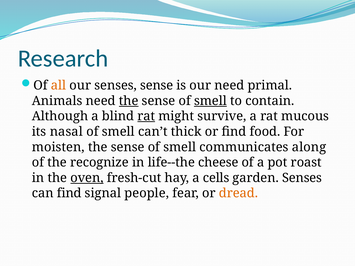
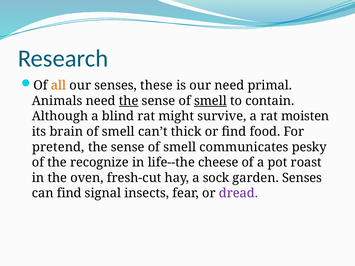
senses sense: sense -> these (157, 85)
rat underline: present -> none (146, 116)
mucous: mucous -> moisten (305, 116)
nasal: nasal -> brain (66, 132)
moisten: moisten -> pretend (58, 147)
along: along -> pesky (309, 147)
oven underline: present -> none (87, 178)
cells: cells -> sock (216, 178)
people: people -> insects (147, 193)
dread colour: orange -> purple (238, 193)
